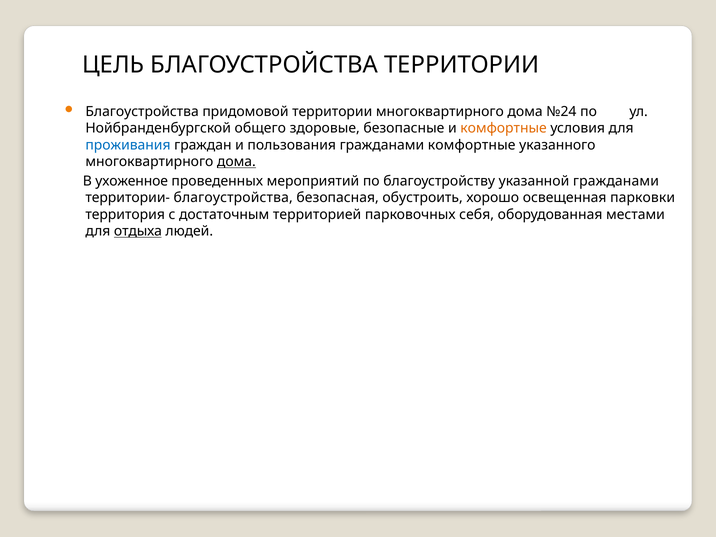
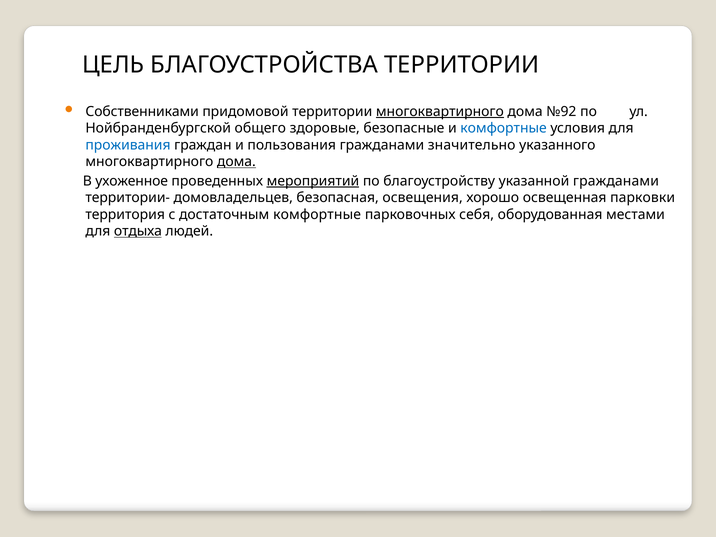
Благоустройства: Благоустройства -> Собственниками (142, 112)
многоквартирного underline: none -> present (440, 112)
№24: №24 -> №92 (561, 112)
комфортные colour: orange -> blue (504, 128)
гражданами комфортные: комфортные -> значительно (472, 145)
мероприятий underline: none -> present (313, 181)
территории- благоустройства: благоустройства -> домовладельцев (233, 198)
обустроить: обустроить -> освещения (423, 198)
достаточным территорией: территорией -> комфортные (317, 215)
